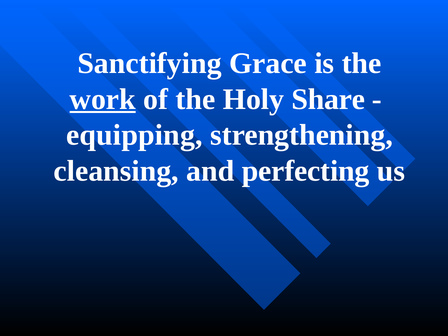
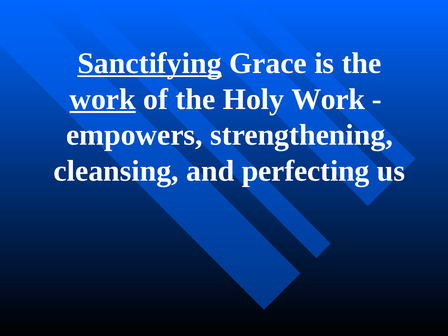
Sanctifying underline: none -> present (149, 63)
Holy Share: Share -> Work (328, 99)
equipping: equipping -> empowers (134, 135)
